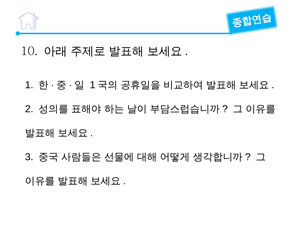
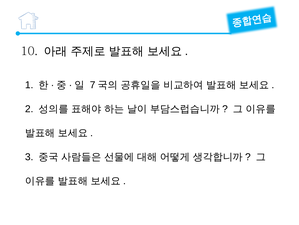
1: 1 -> 7 (93, 85)
